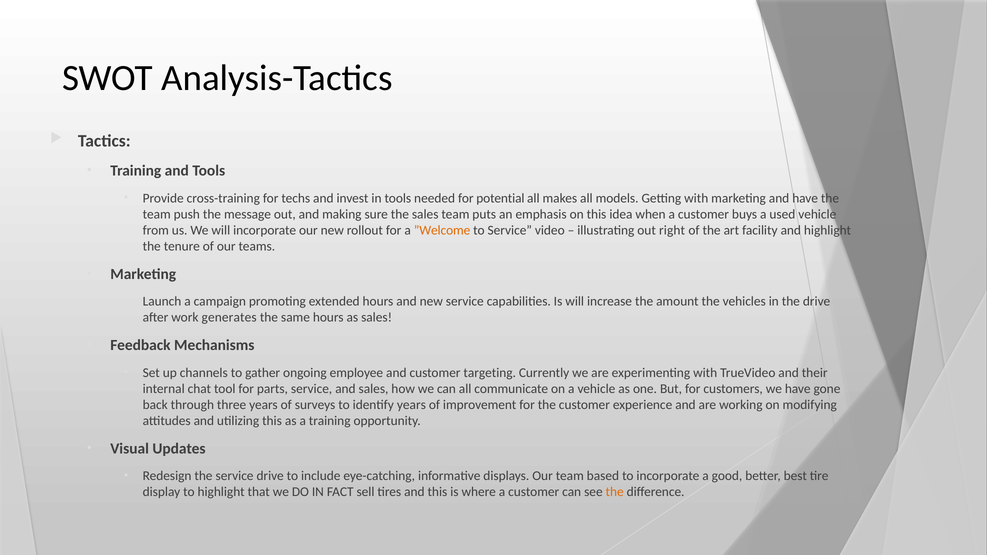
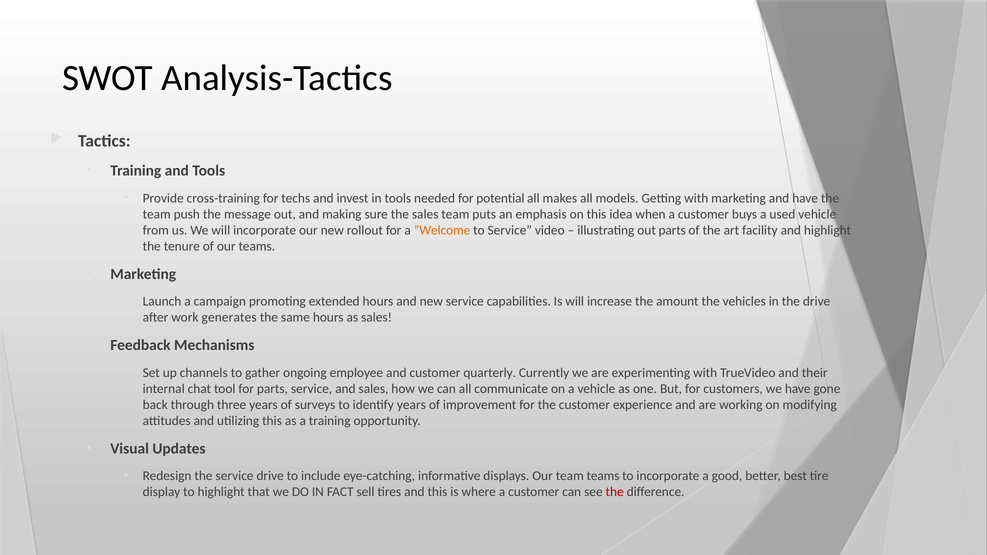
out right: right -> parts (672, 230)
targeting: targeting -> quarterly (490, 373)
team based: based -> teams (603, 476)
the colour: orange -> red (615, 492)
